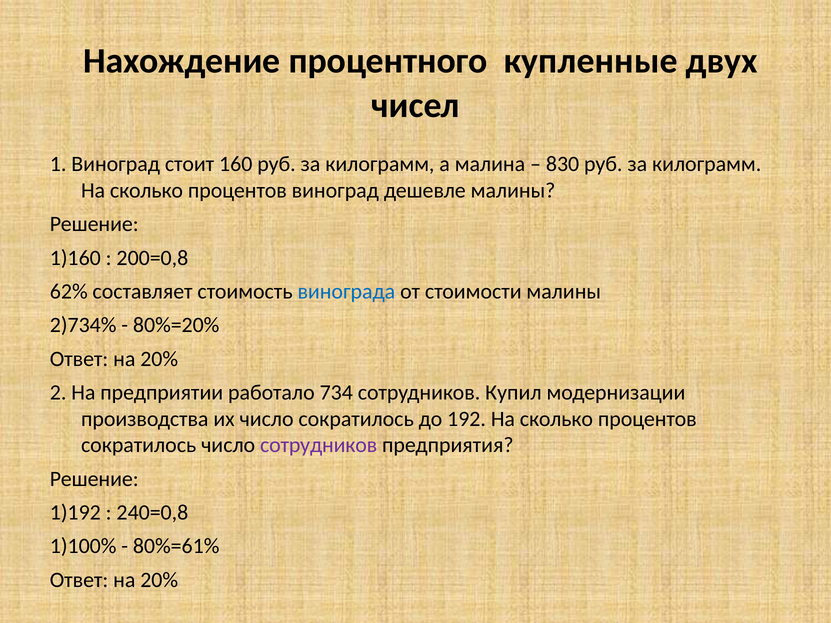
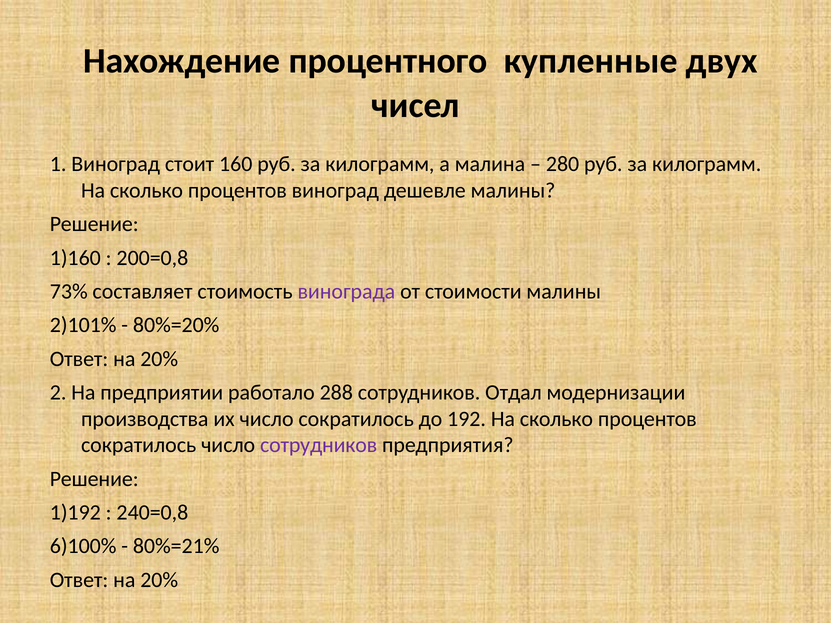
830: 830 -> 280 (563, 164)
62%: 62% -> 73% (69, 292)
винограда colour: blue -> purple (346, 292)
2)734%: 2)734% -> 2)101% (83, 325)
734: 734 -> 288 (336, 393)
Купил: Купил -> Отдал (513, 393)
1)100%: 1)100% -> 6)100% (83, 546)
80%=61%: 80%=61% -> 80%=21% (176, 546)
